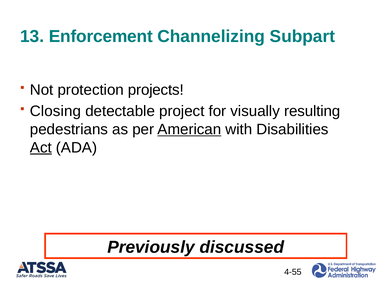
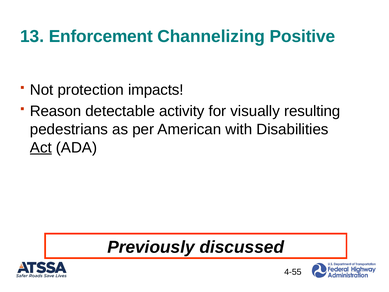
Subpart: Subpart -> Positive (302, 36)
projects: projects -> impacts (156, 90)
Closing: Closing -> Reason (56, 111)
project: project -> activity (182, 111)
American underline: present -> none (189, 129)
